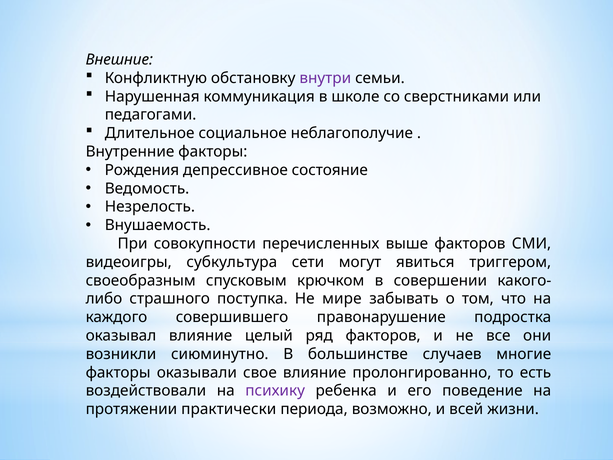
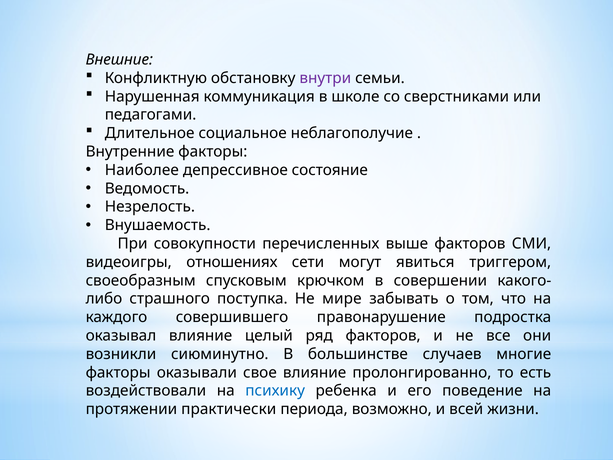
Рождения: Рождения -> Наиболее (142, 170)
субкультура: субкультура -> отношениях (232, 262)
психику colour: purple -> blue (275, 391)
